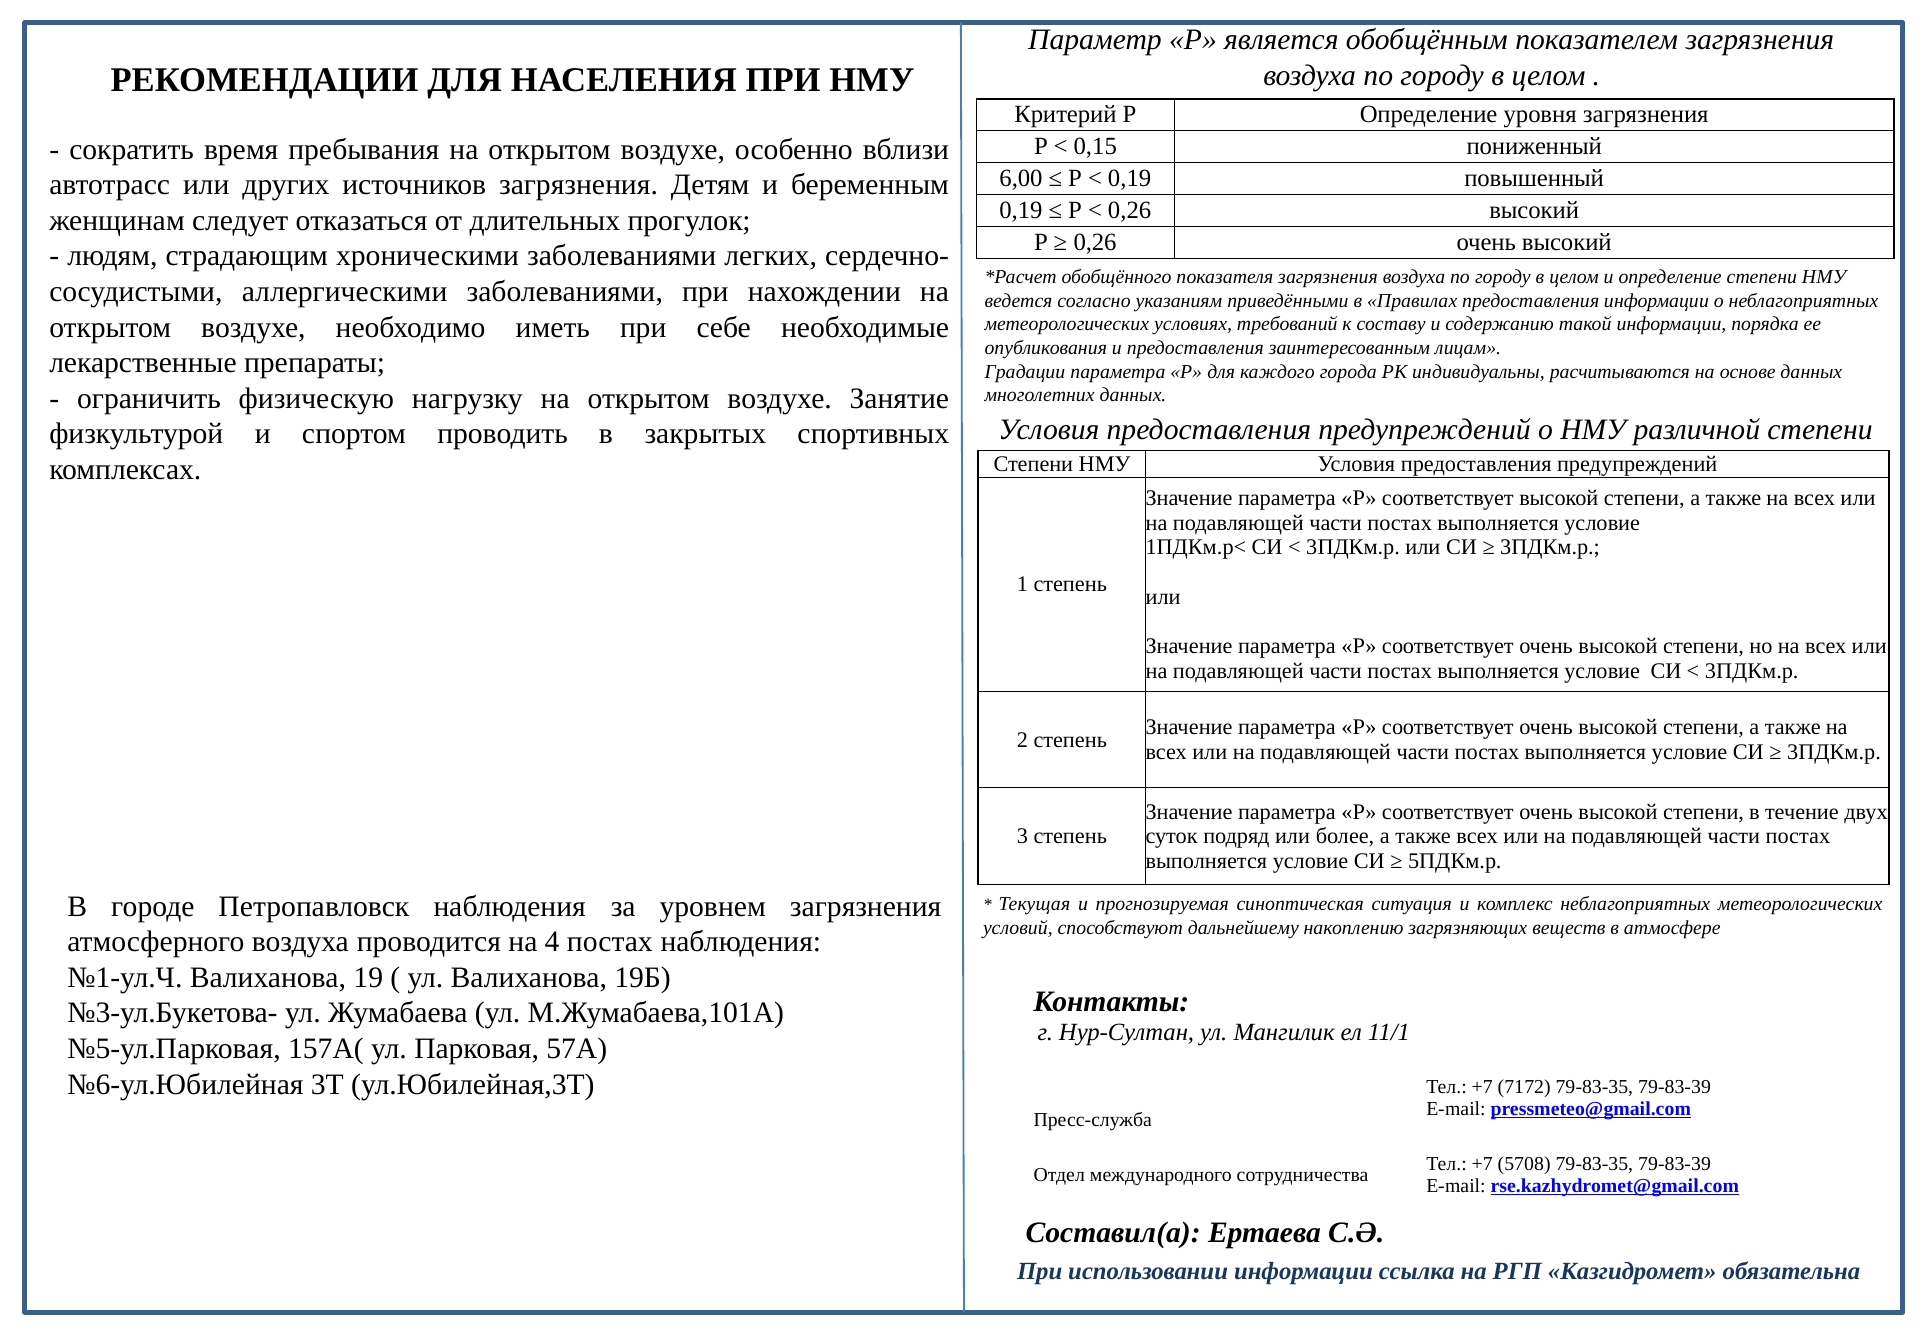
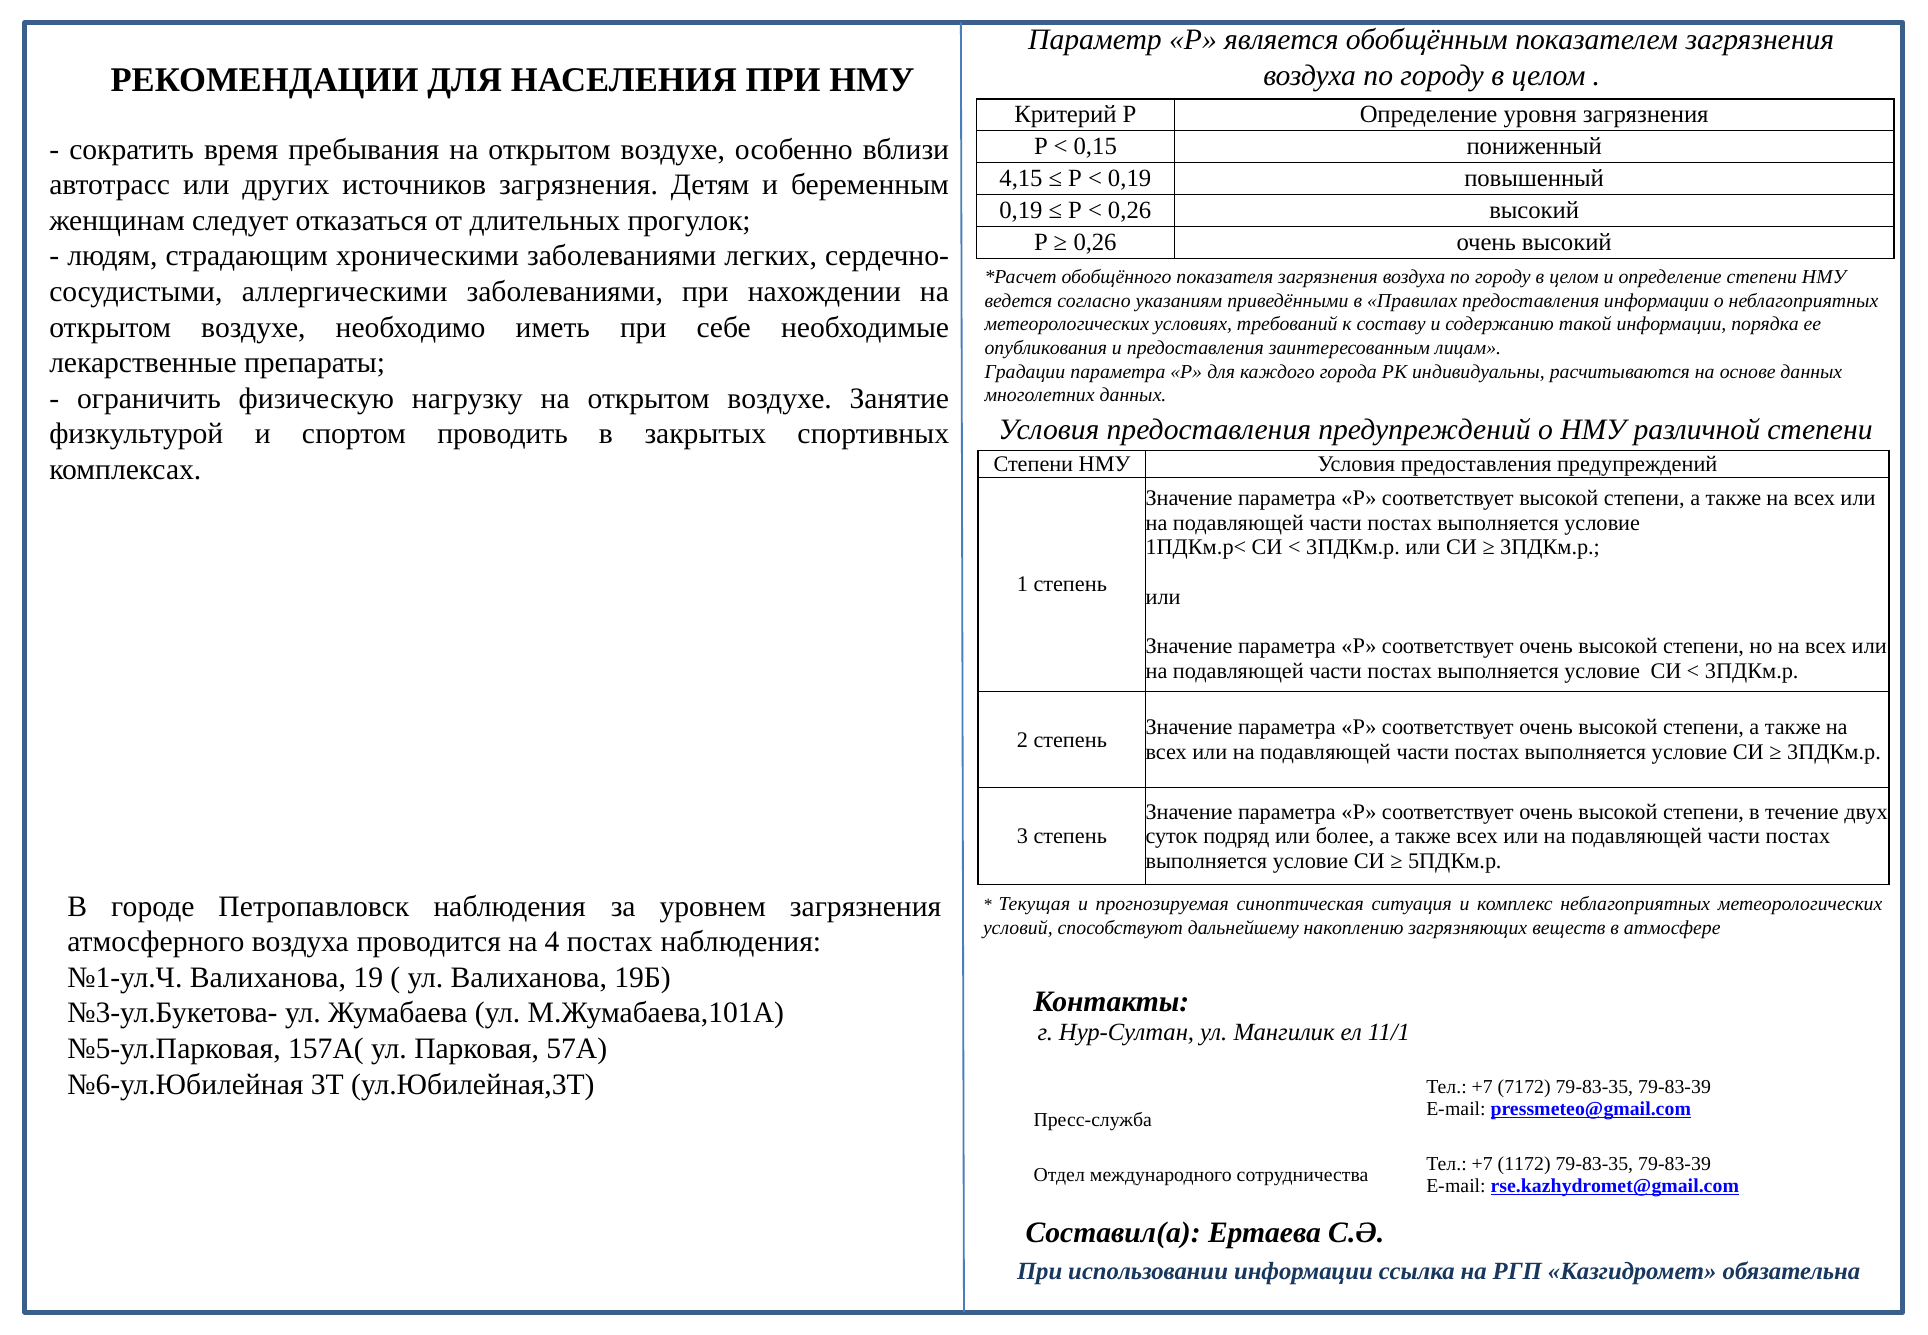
6,00: 6,00 -> 4,15 (1021, 178)
5708: 5708 -> 1172 (1524, 1164)
